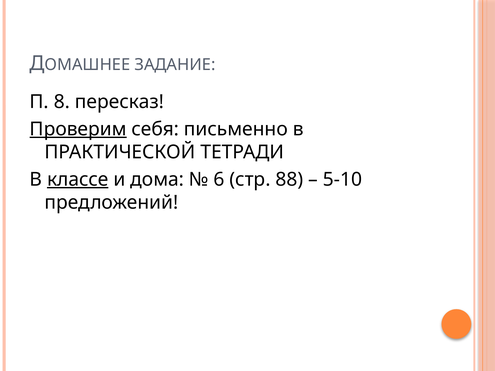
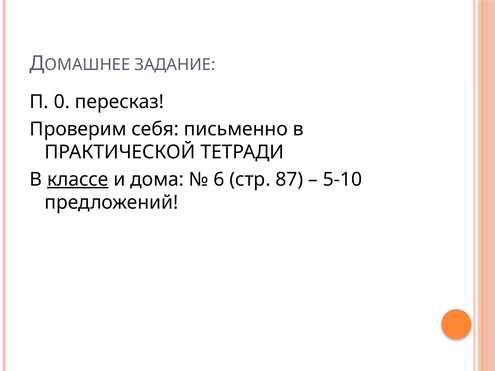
8: 8 -> 0 (62, 102)
Проверим underline: present -> none (78, 129)
88: 88 -> 87 (289, 180)
